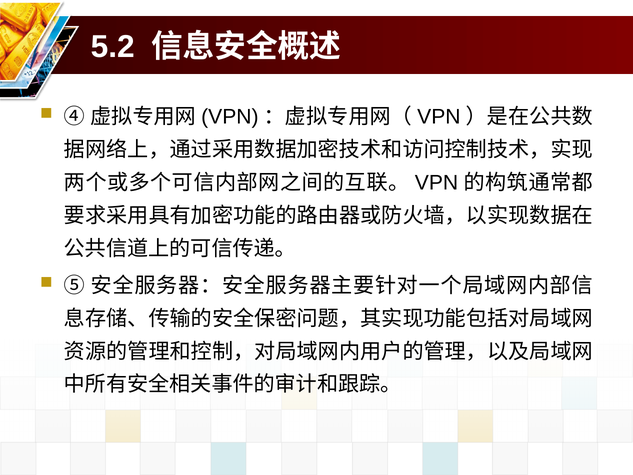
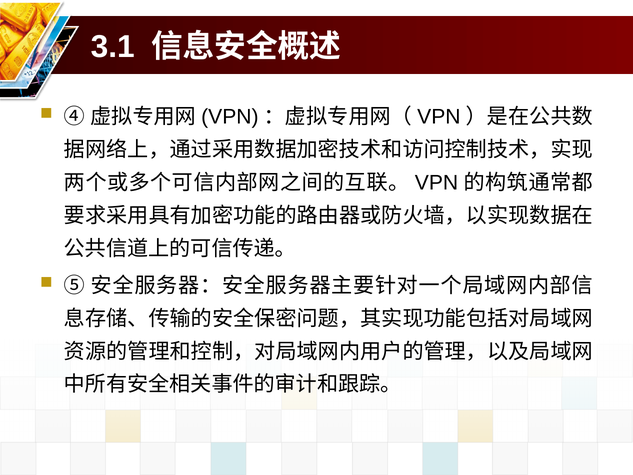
5.2: 5.2 -> 3.1 (113, 47)
